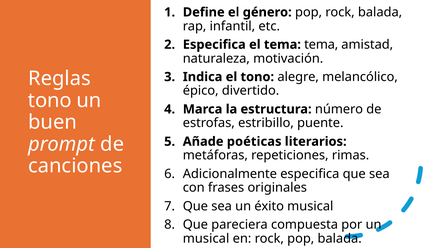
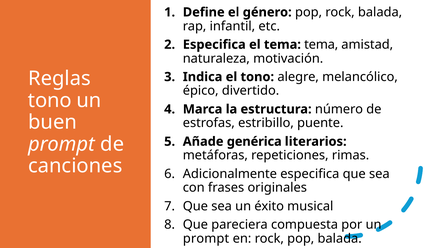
poéticas: poéticas -> genérica (254, 142)
musical: musical -> prompt (206, 239)
